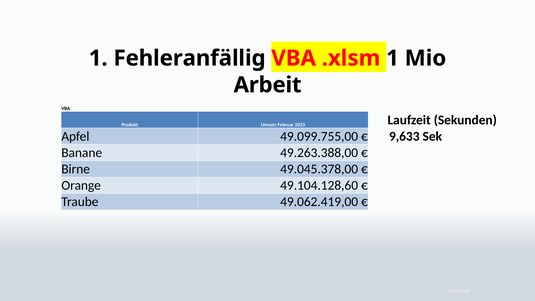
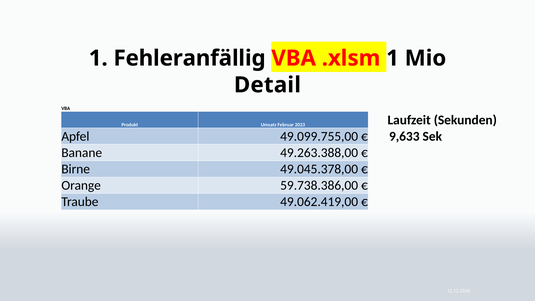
Arbeit: Arbeit -> Detail (267, 85)
49.104.128,60: 49.104.128,60 -> 59.738.386,00 (319, 185)
